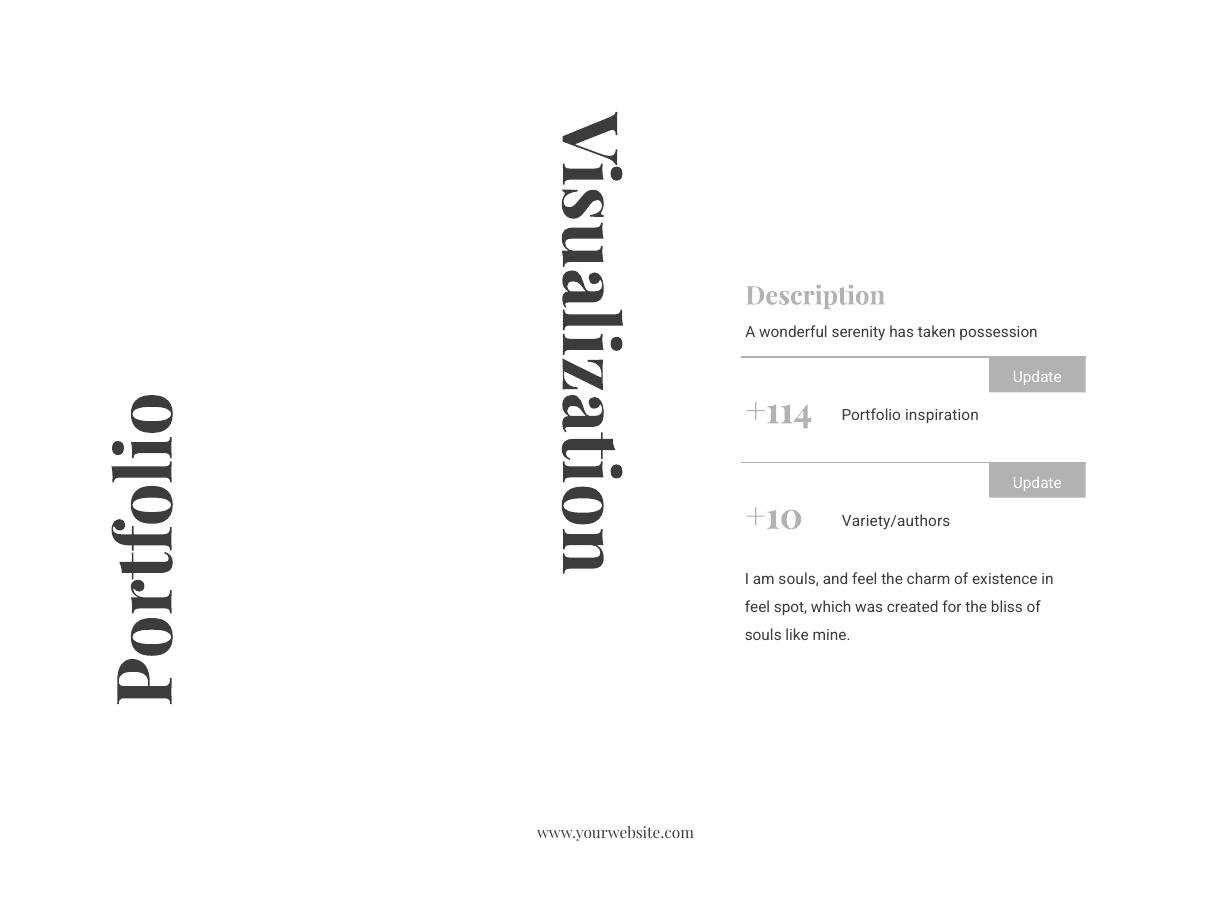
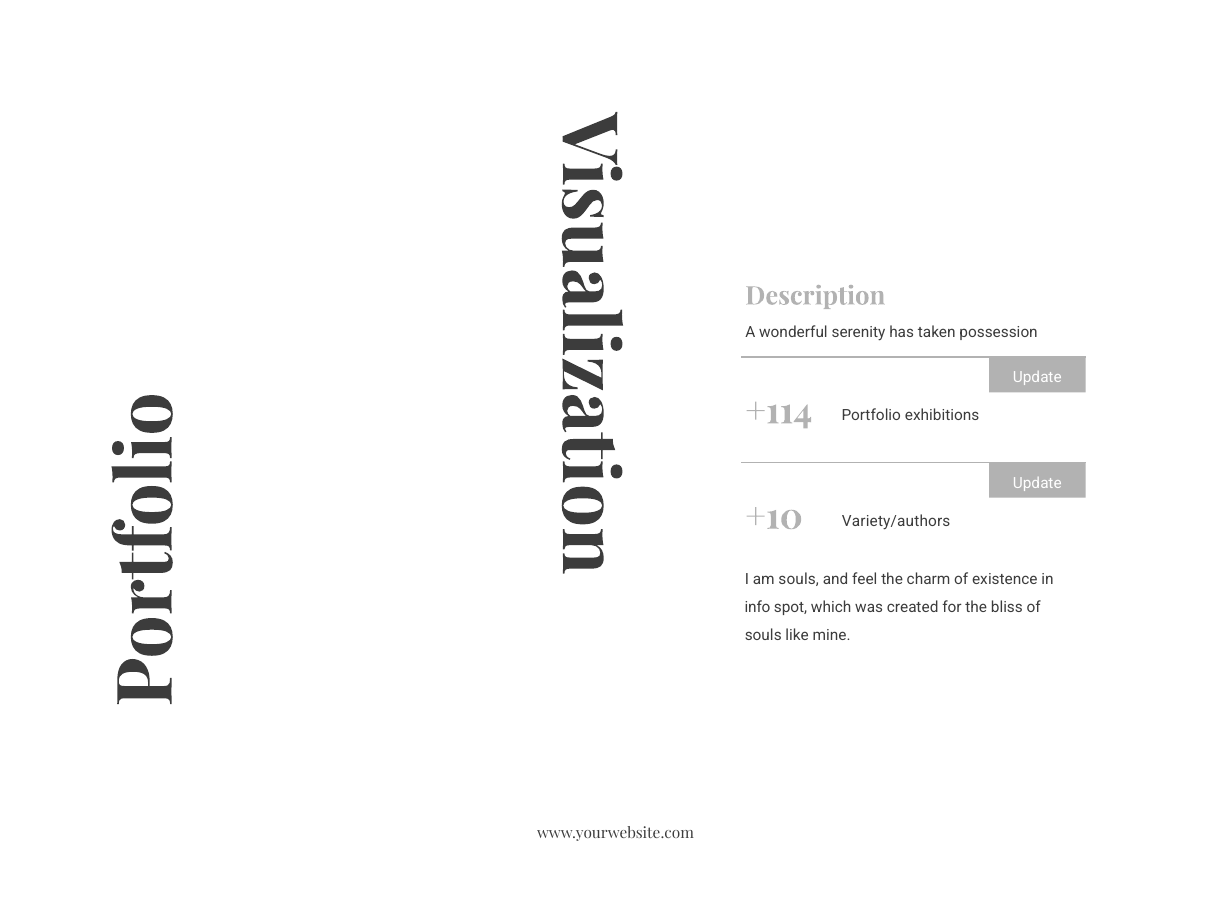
inspiration: inspiration -> exhibitions (942, 416)
feel: feel -> info (758, 608)
